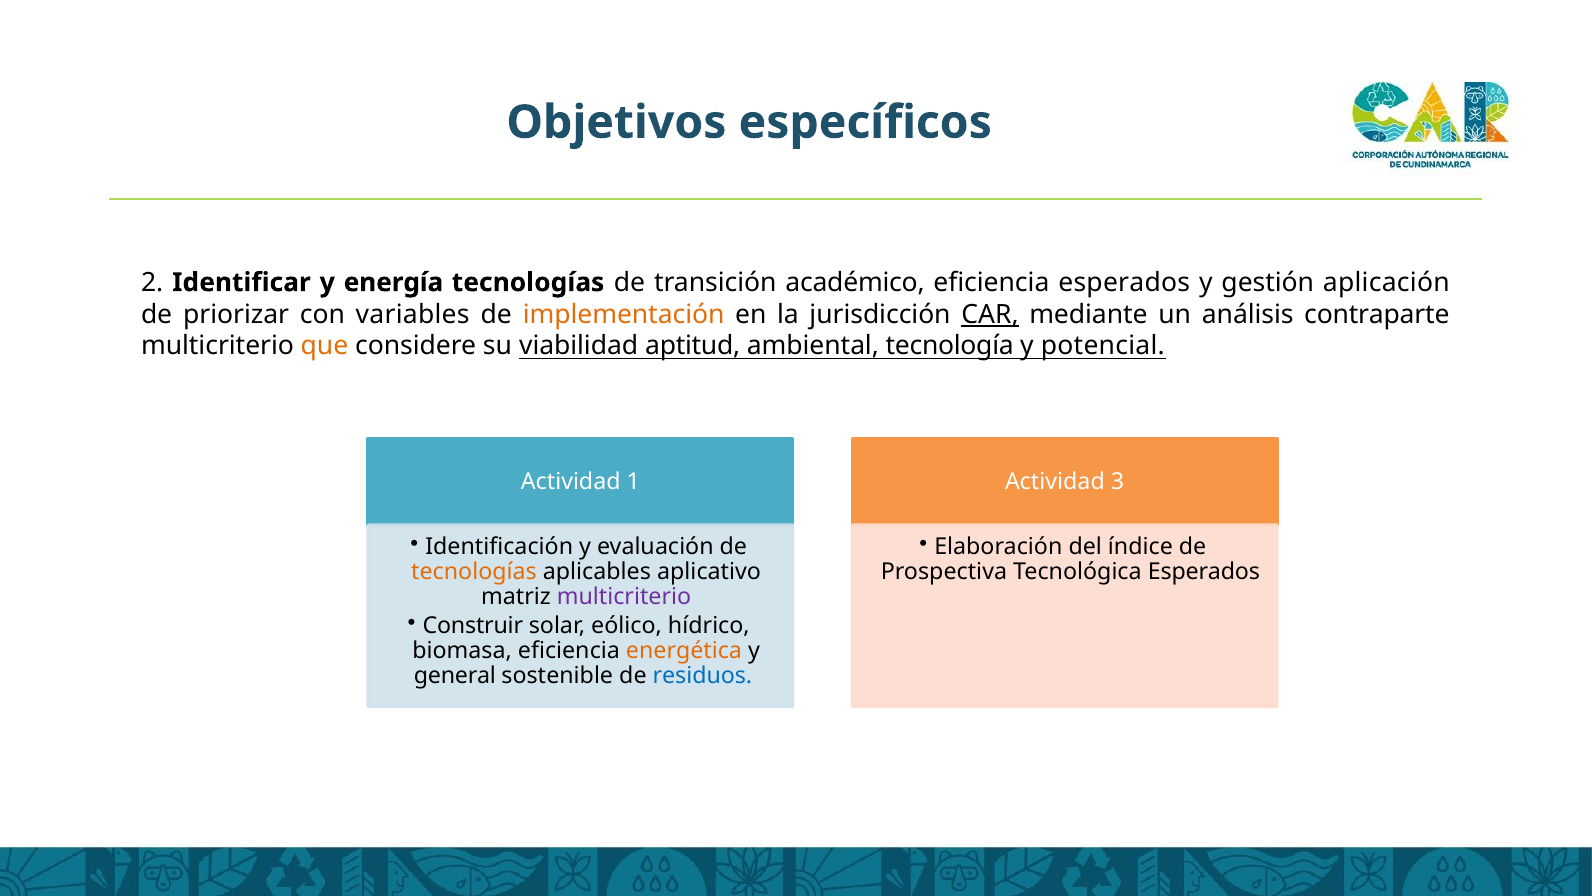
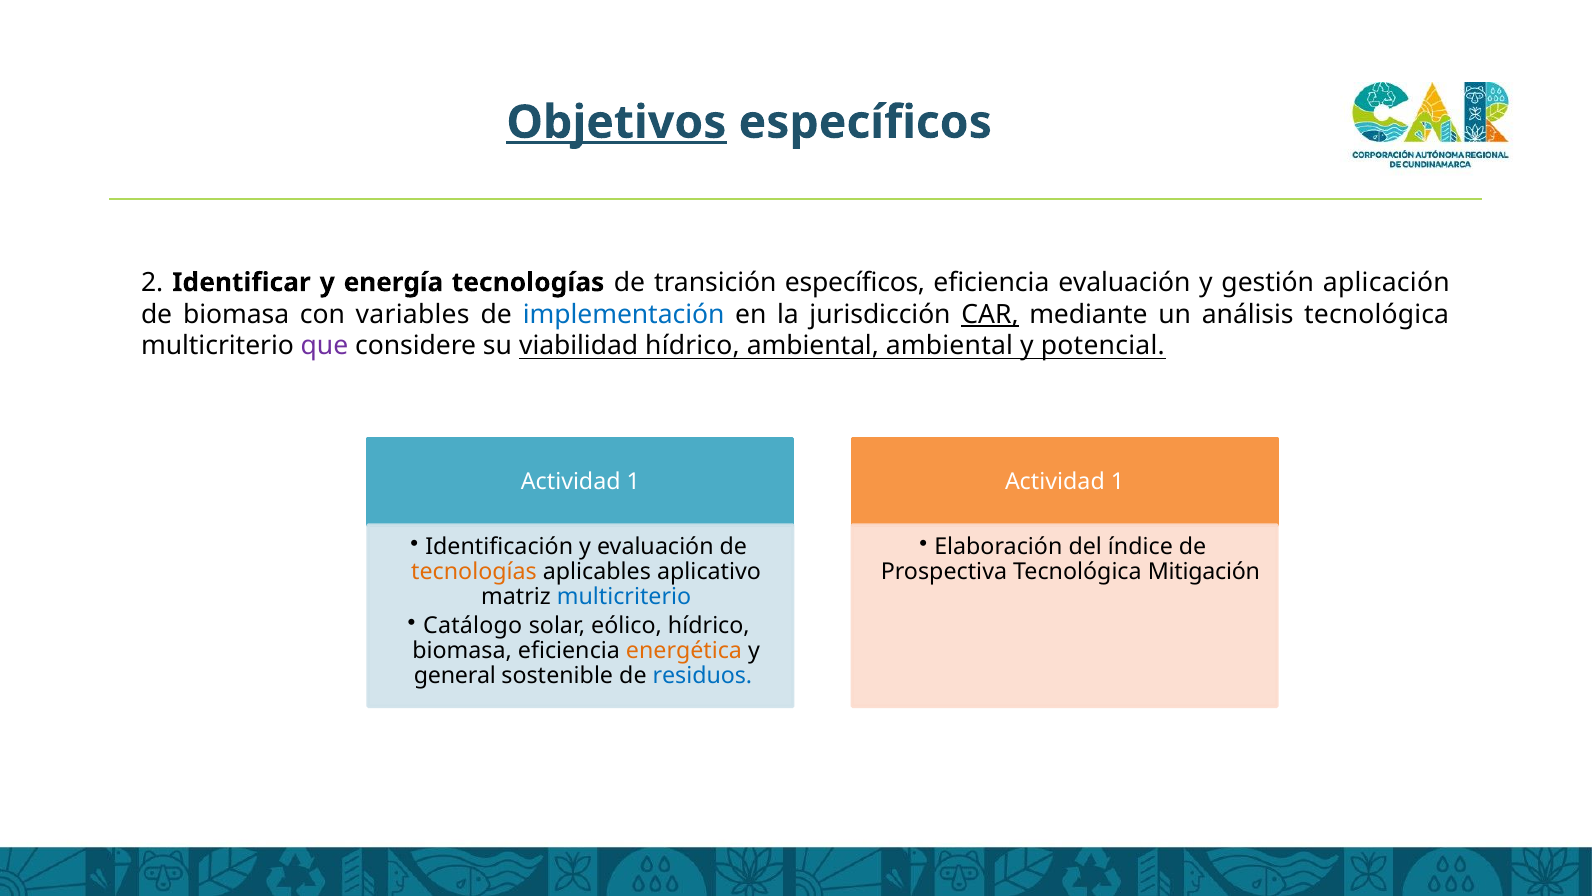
Objetivos underline: none -> present (616, 122)
transición académico: académico -> específicos (855, 282)
eficiencia esperados: esperados -> evaluación (1124, 282)
de priorizar: priorizar -> biomasa (236, 314)
implementación colour: orange -> blue (624, 314)
análisis contraparte: contraparte -> tecnológica (1377, 314)
que colour: orange -> purple (324, 346)
viabilidad aptitud: aptitud -> hídrico (692, 346)
ambiental tecnología: tecnología -> ambiental (949, 346)
3: 3 -> 1 (1117, 481)
Esperados: Esperados -> Mitigación (1204, 572)
multicriterio colour: purple -> blue (624, 597)
Construir: Construir -> Catálogo (473, 626)
